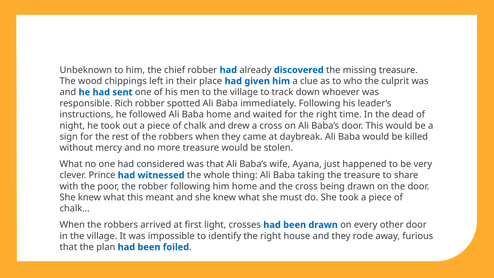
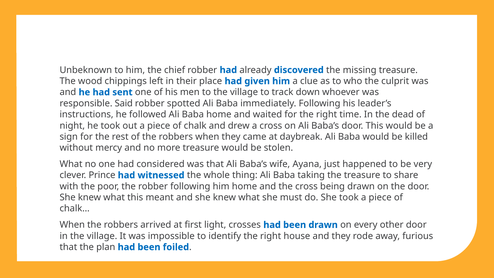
Rich: Rich -> Said (124, 103)
